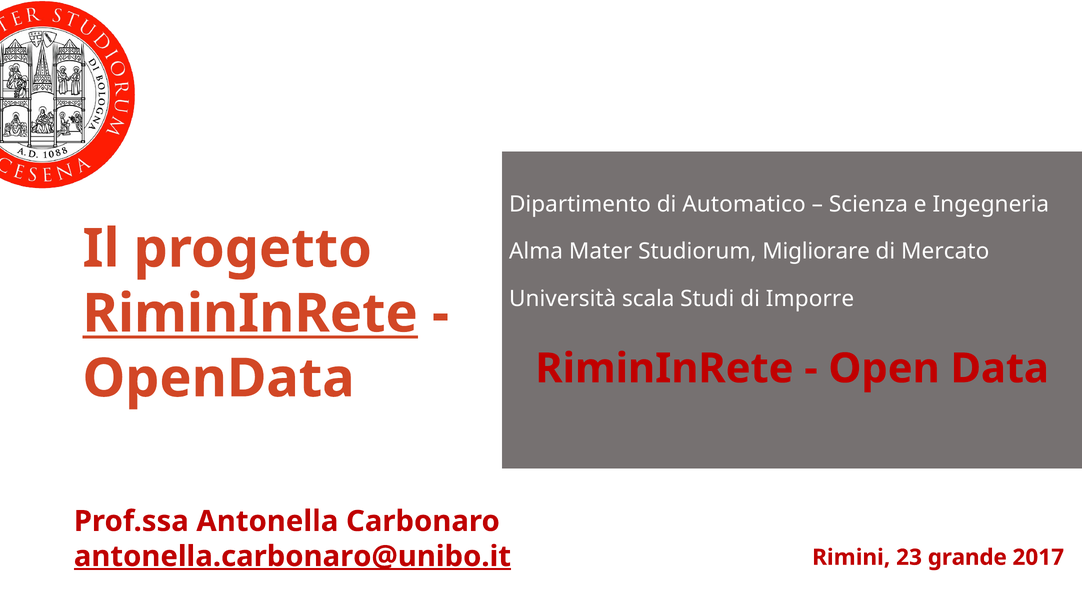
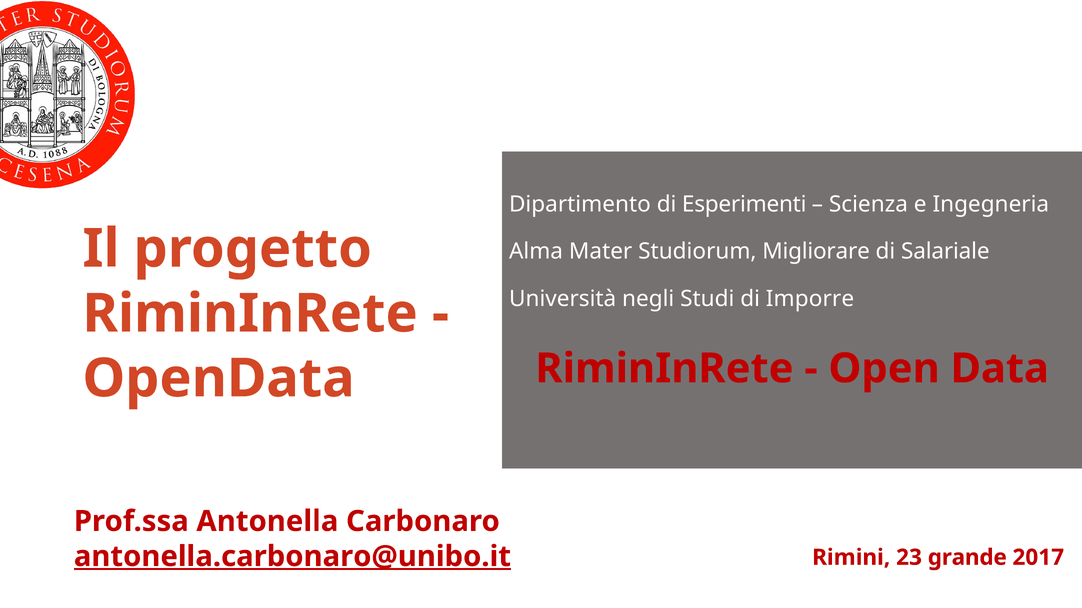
Automatico: Automatico -> Esperimenti (744, 204)
Mercato: Mercato -> Salariale (945, 252)
scala: scala -> negli (648, 299)
RiminInRete underline: present -> none (250, 314)
